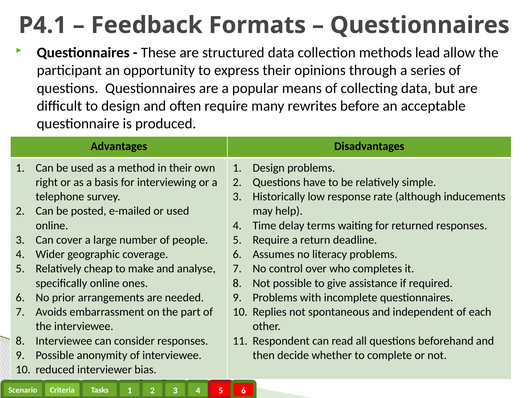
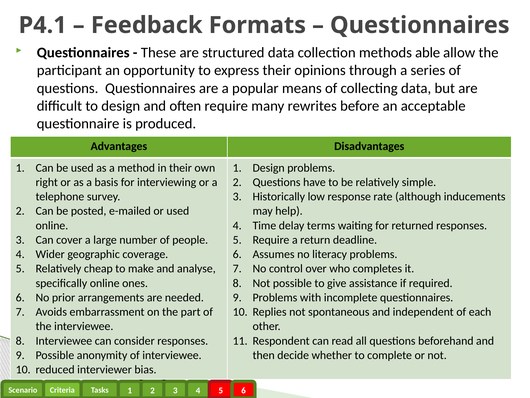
lead: lead -> able (428, 53)
